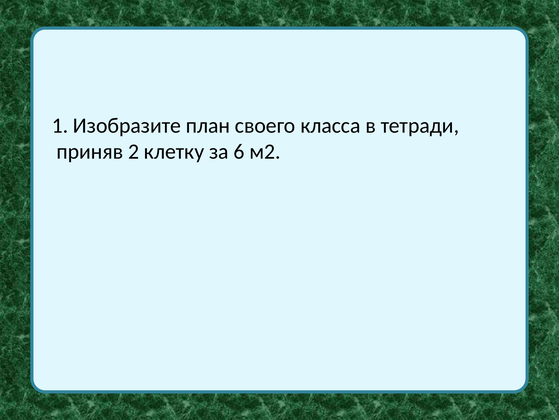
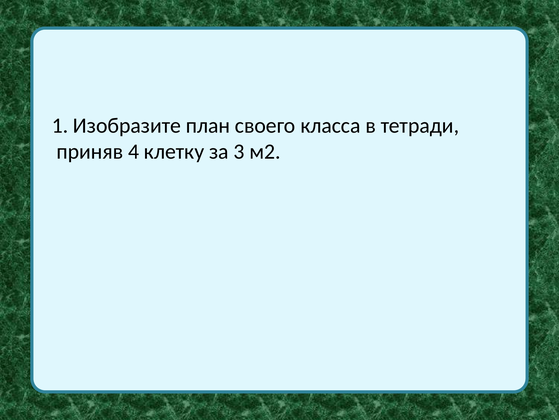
2: 2 -> 4 (134, 151)
6: 6 -> 3 (239, 151)
